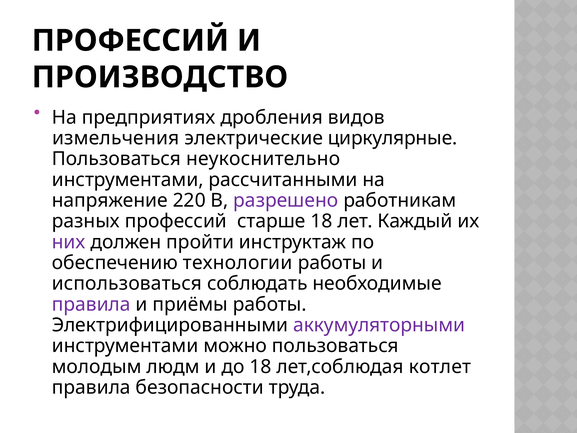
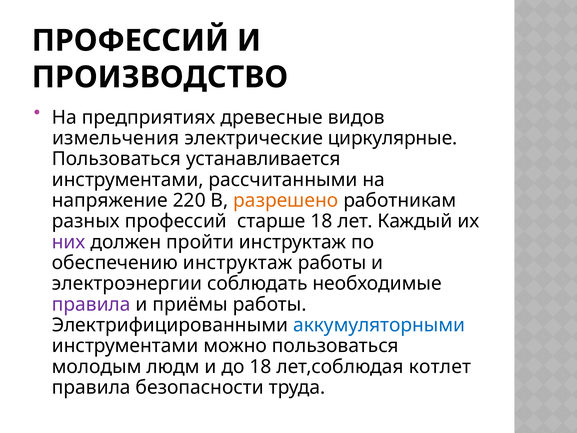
дробления: дробления -> древесные (272, 117)
неукоснительно: неукоснительно -> устанавливается (263, 159)
разрешено colour: purple -> orange (286, 200)
обеспечению технологии: технологии -> инструктаж (238, 263)
использоваться: использоваться -> электроэнергии (127, 283)
аккумуляторными colour: purple -> blue (379, 325)
